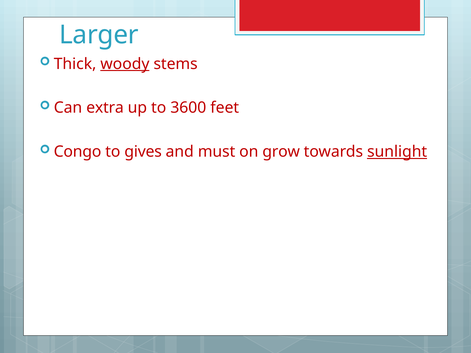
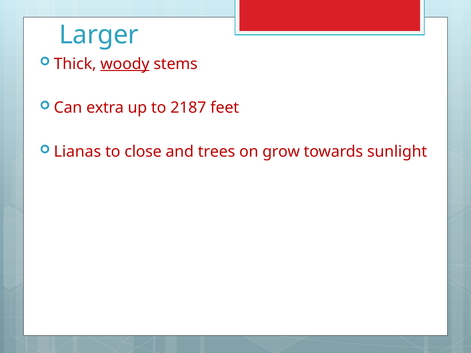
3600: 3600 -> 2187 (188, 108)
Congo: Congo -> Lianas (77, 152)
gives: gives -> close (143, 152)
must: must -> trees (217, 152)
sunlight underline: present -> none (397, 152)
